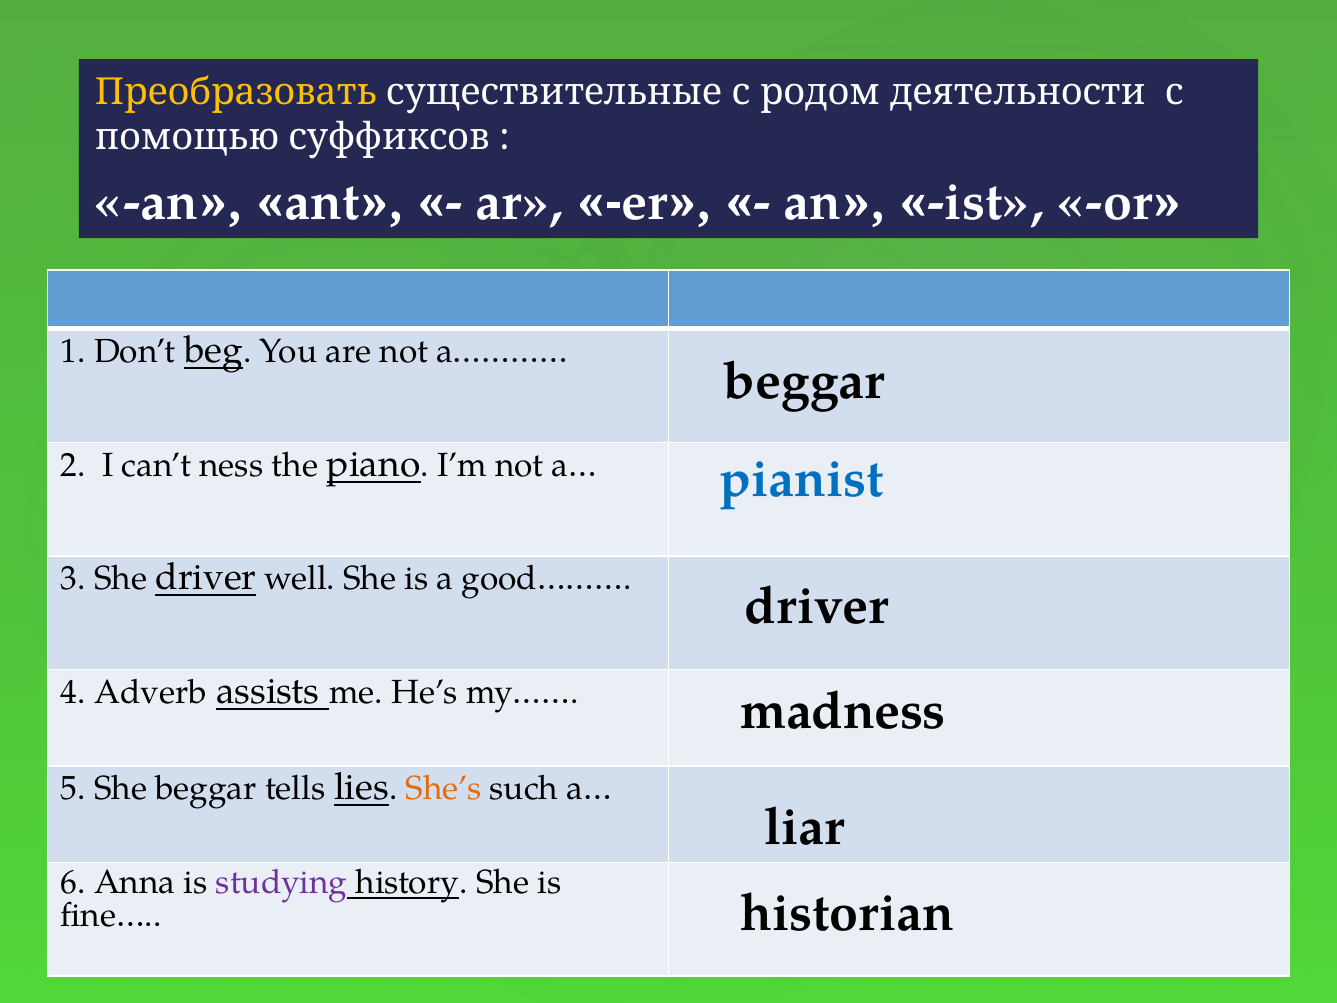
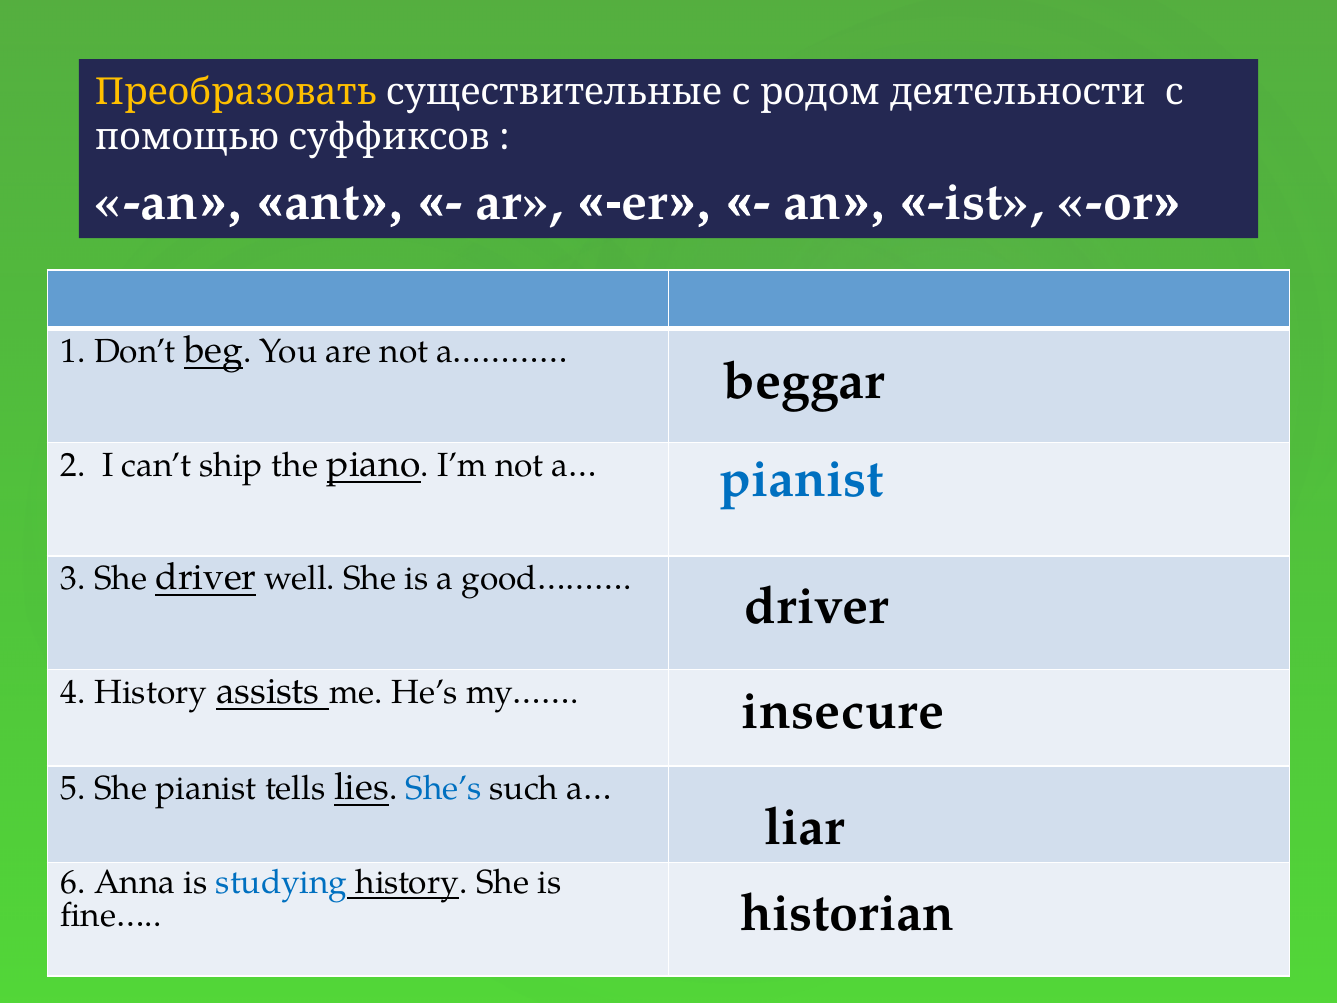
ness: ness -> ship (231, 465)
4 Adverb: Adverb -> History (151, 692)
madness: madness -> insecure (843, 711)
She beggar: beggar -> pianist (206, 788)
She’s colour: orange -> blue (444, 788)
studying colour: purple -> blue (282, 882)
